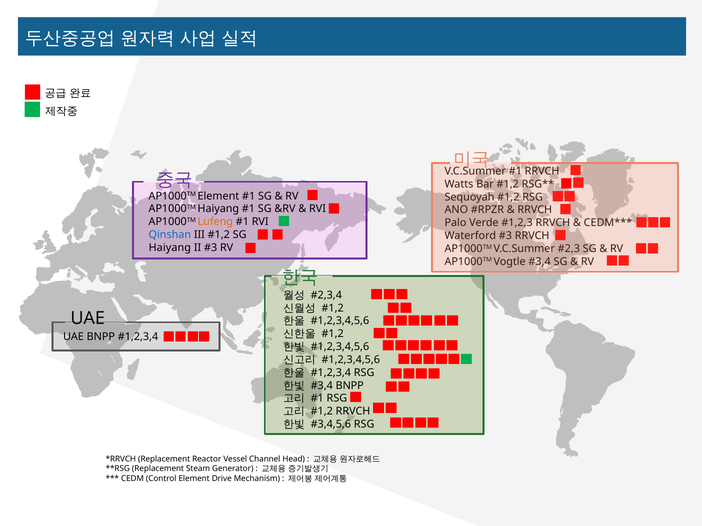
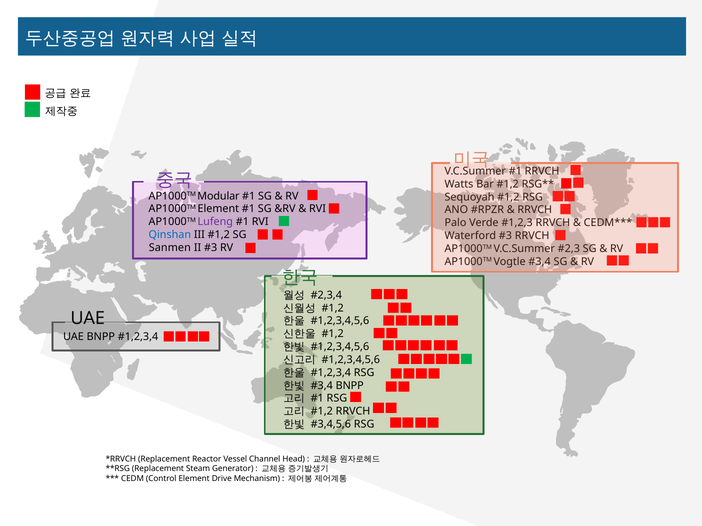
AP1000TM Element: Element -> Modular (218, 196)
AP1000TM Haiyang: Haiyang -> Element (218, 209)
Lufeng colour: orange -> purple (215, 222)
Haiyang: Haiyang -> Sanmen (170, 248)
